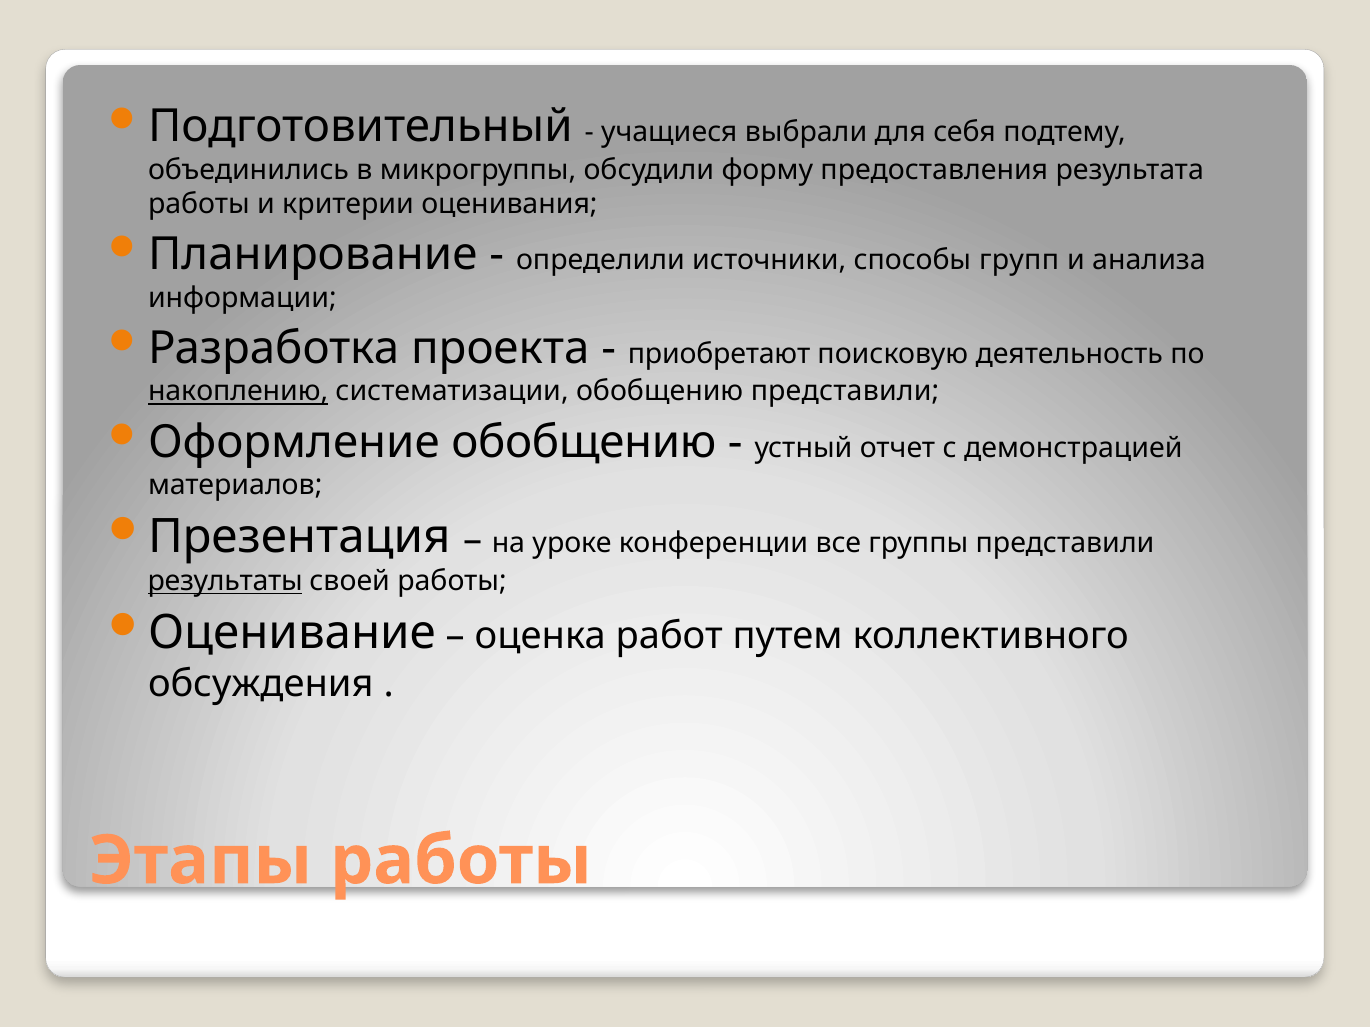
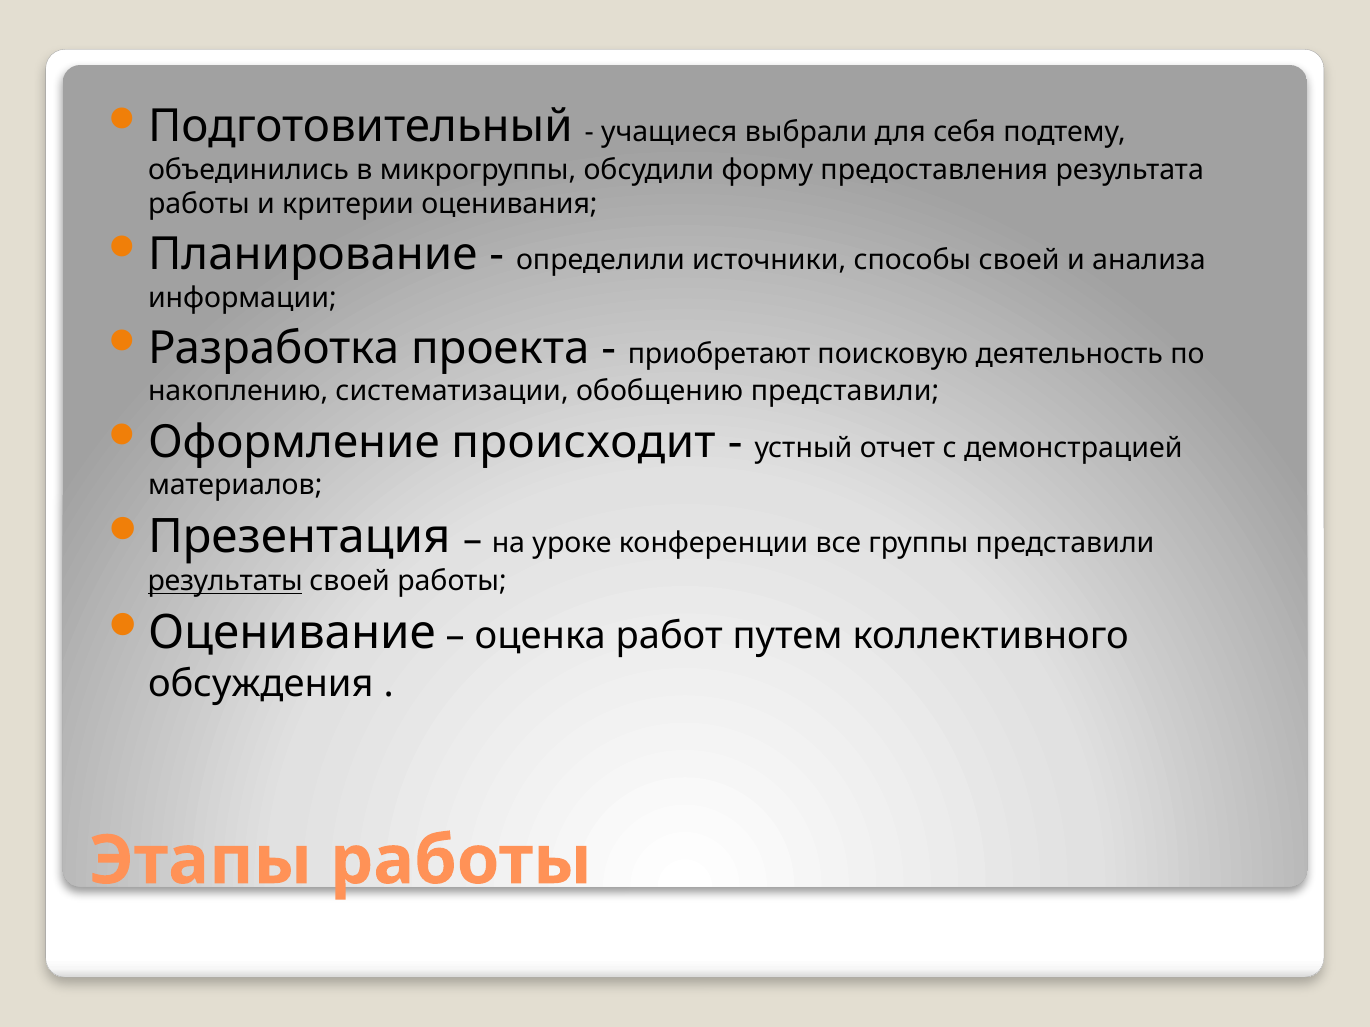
способы групп: групп -> своей (1019, 260)
накоплению underline: present -> none (238, 392)
Оформление обобщению: обобщению -> происходит (584, 442)
